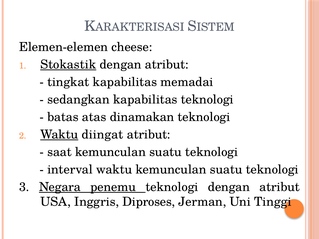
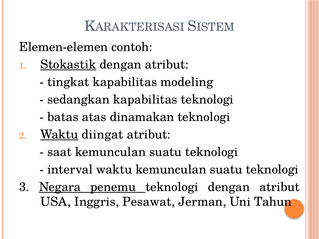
cheese: cheese -> contoh (132, 47)
memadai: memadai -> modeling (187, 82)
Diproses: Diproses -> Pesawat (149, 202)
Tinggi: Tinggi -> Tahun (273, 202)
